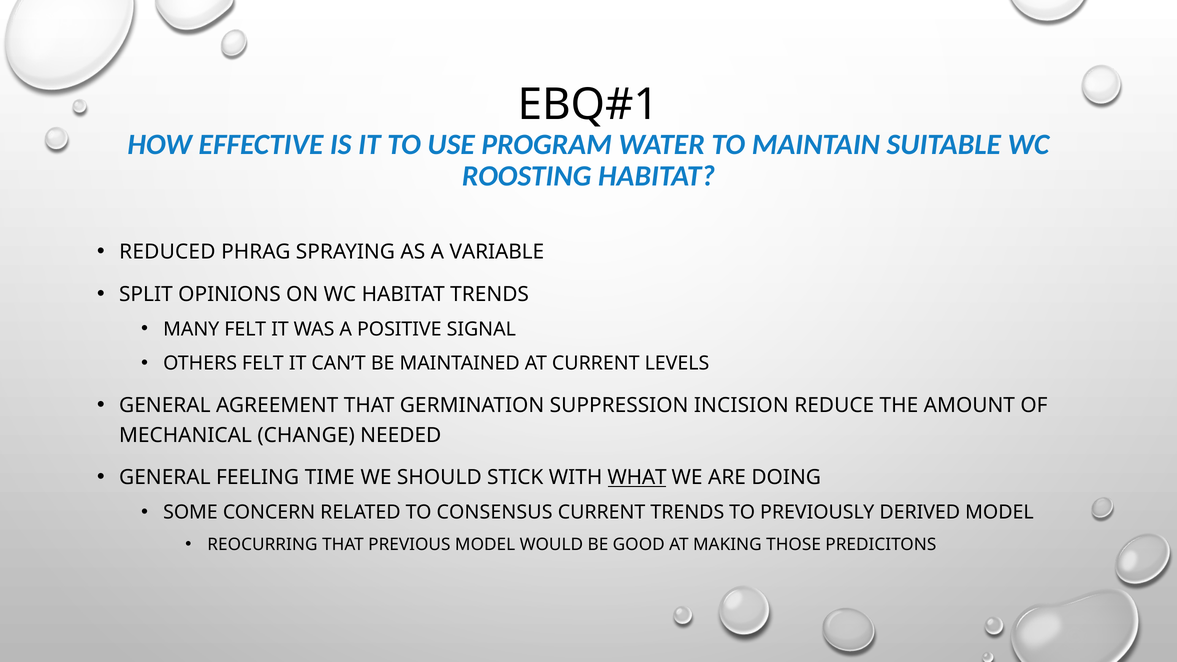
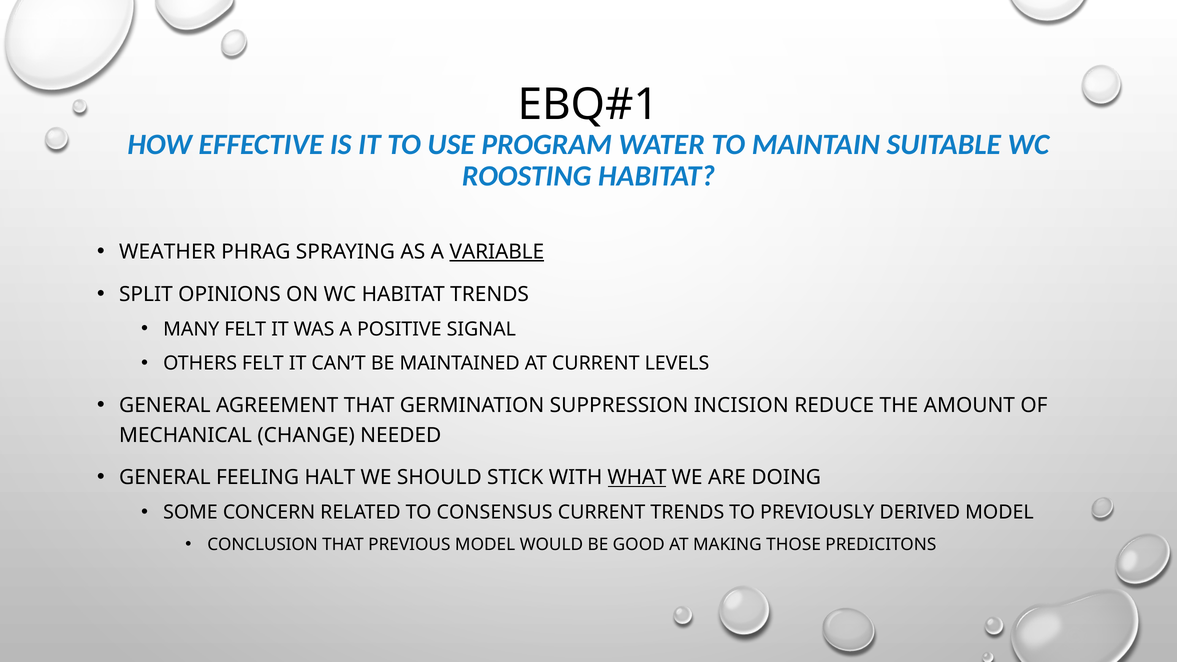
REDUCED: REDUCED -> WEATHER (167, 252)
VARIABLE underline: none -> present (497, 252)
TIME: TIME -> HALT (330, 477)
REOCURRING: REOCURRING -> CONCLUSION (263, 545)
